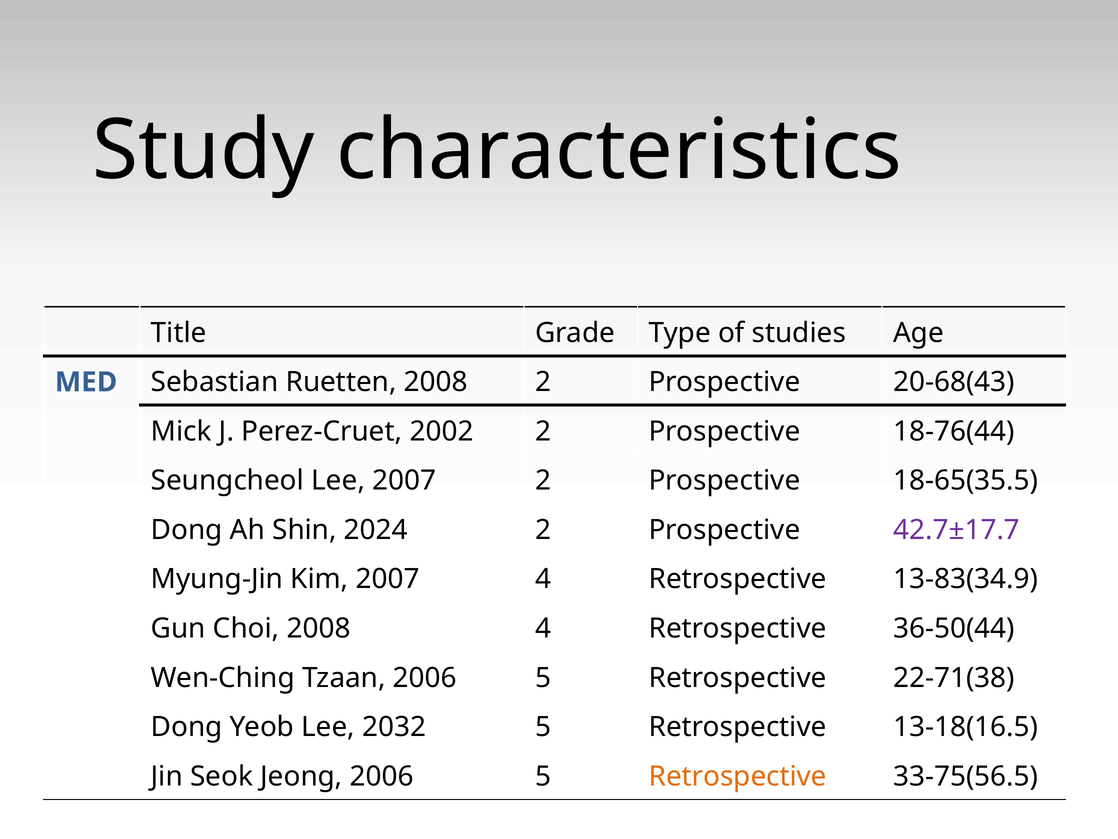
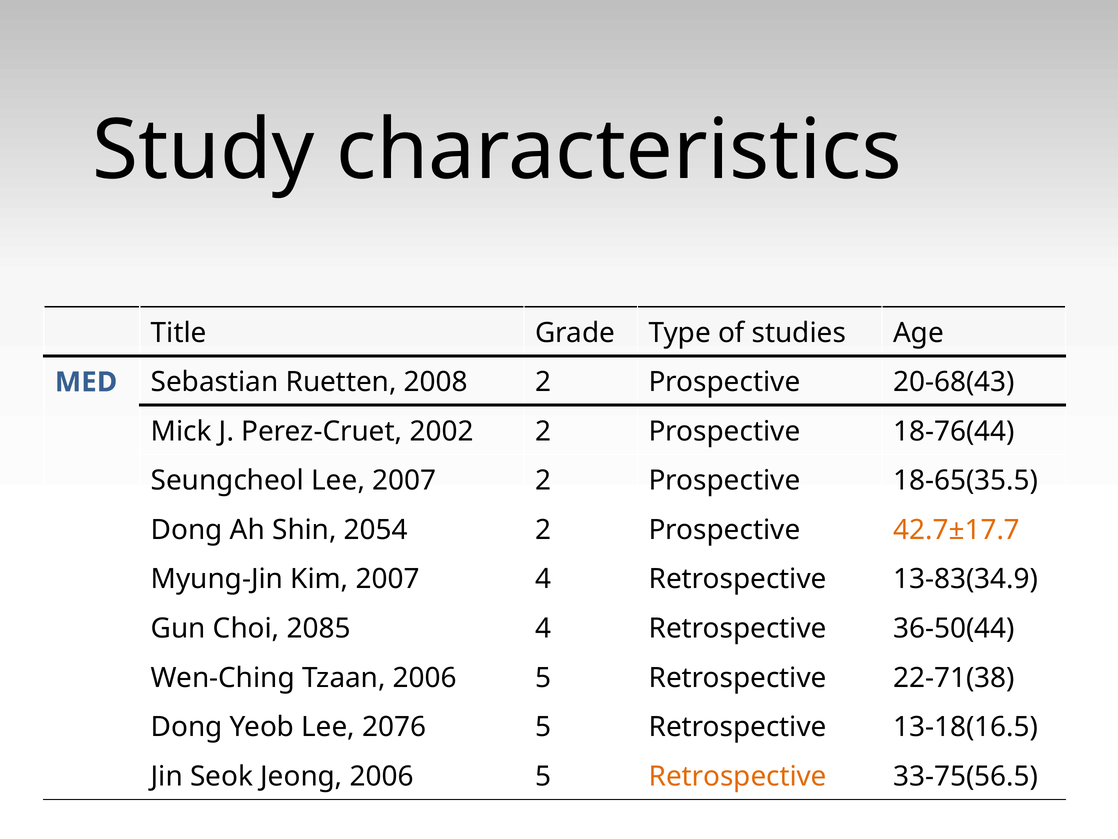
2024: 2024 -> 2054 (376, 530)
42.7±17.7 colour: purple -> orange (957, 530)
Choi 2008: 2008 -> 2085 (319, 628)
2032: 2032 -> 2076 (394, 727)
